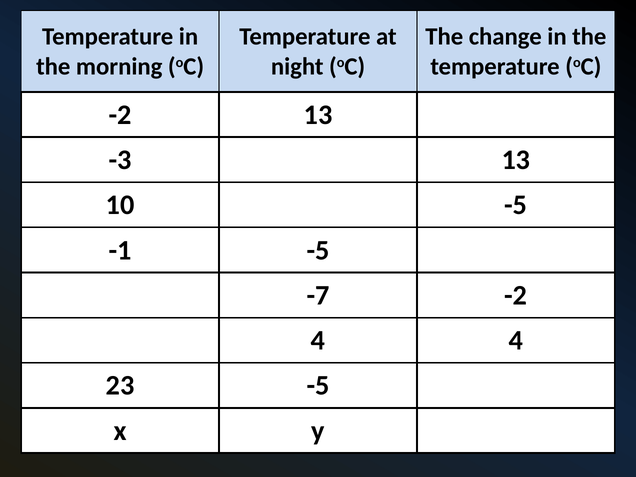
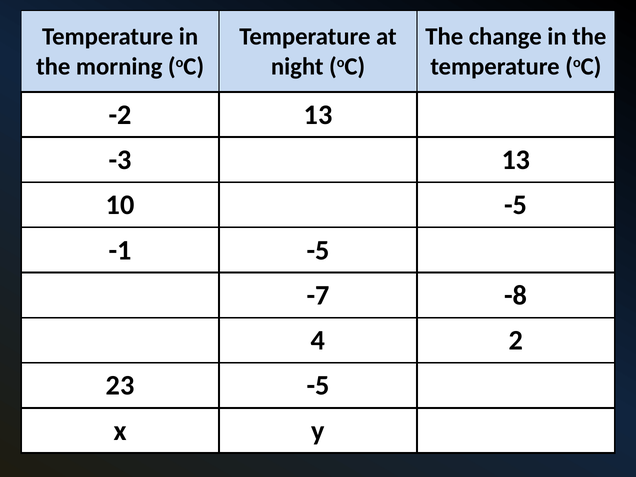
-7 -2: -2 -> -8 (516, 295)
4 4: 4 -> 2 (516, 340)
